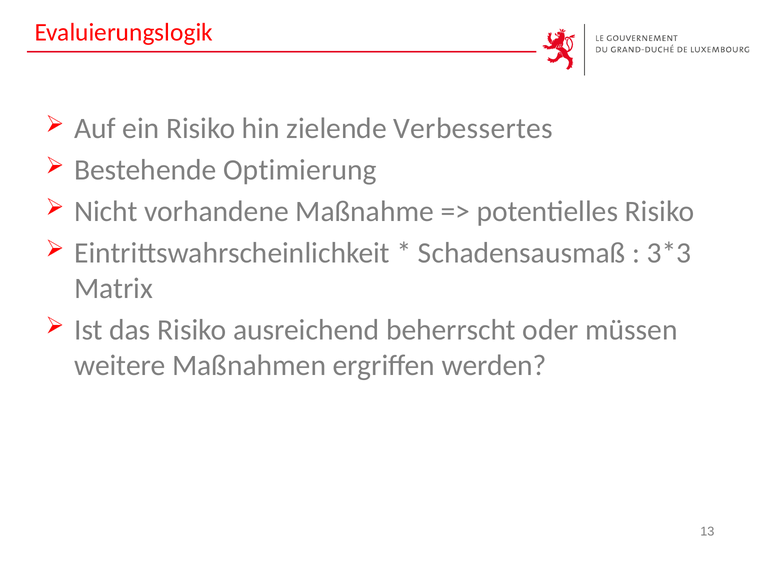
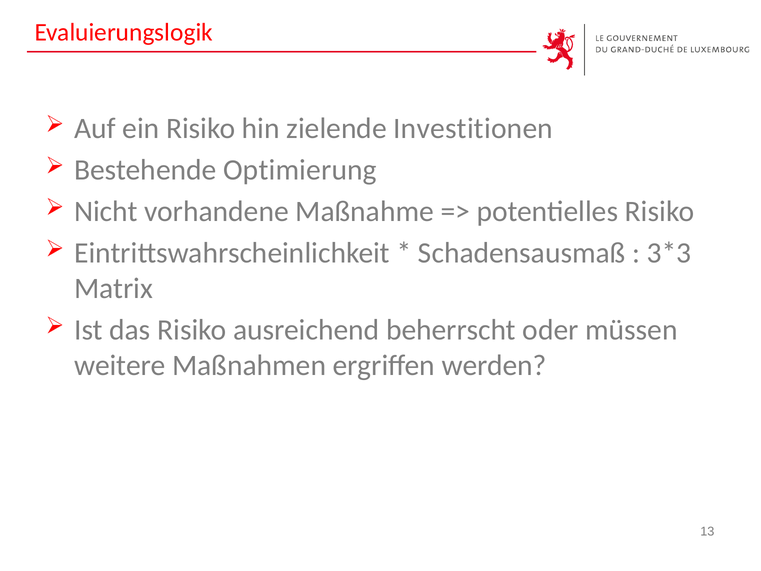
Verbessertes: Verbessertes -> Investitionen (473, 129)
